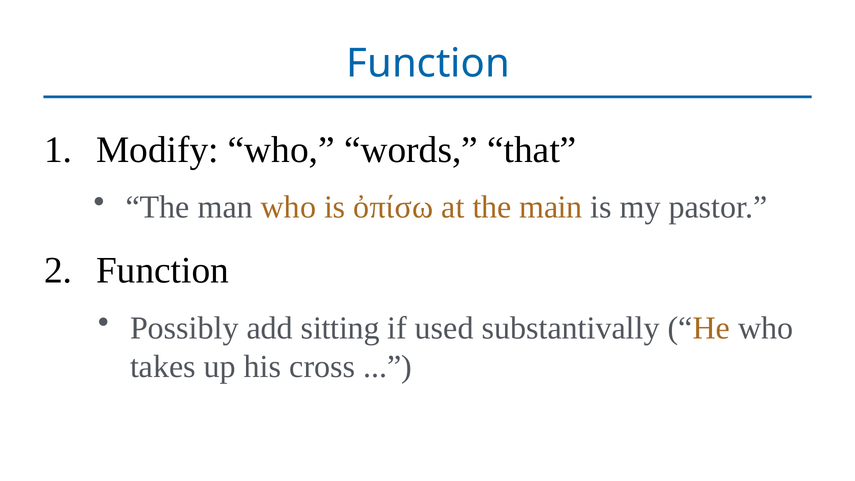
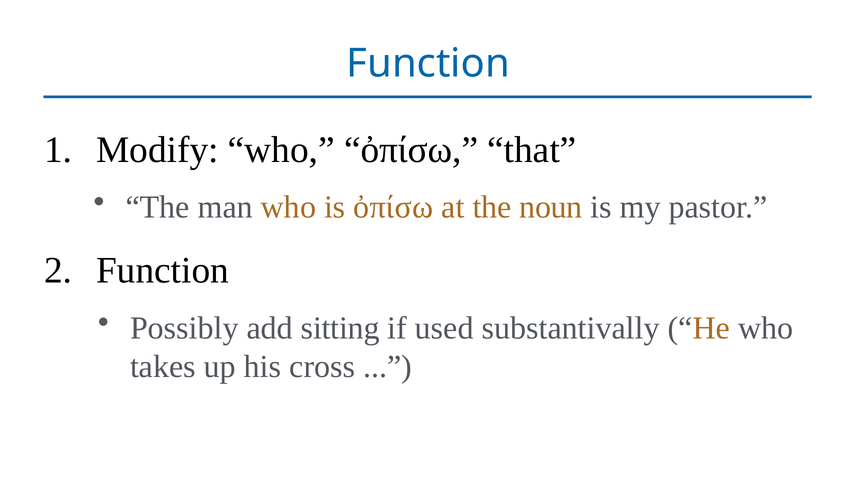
who words: words -> ὀπίσω (411, 150)
main: main -> noun (551, 207)
